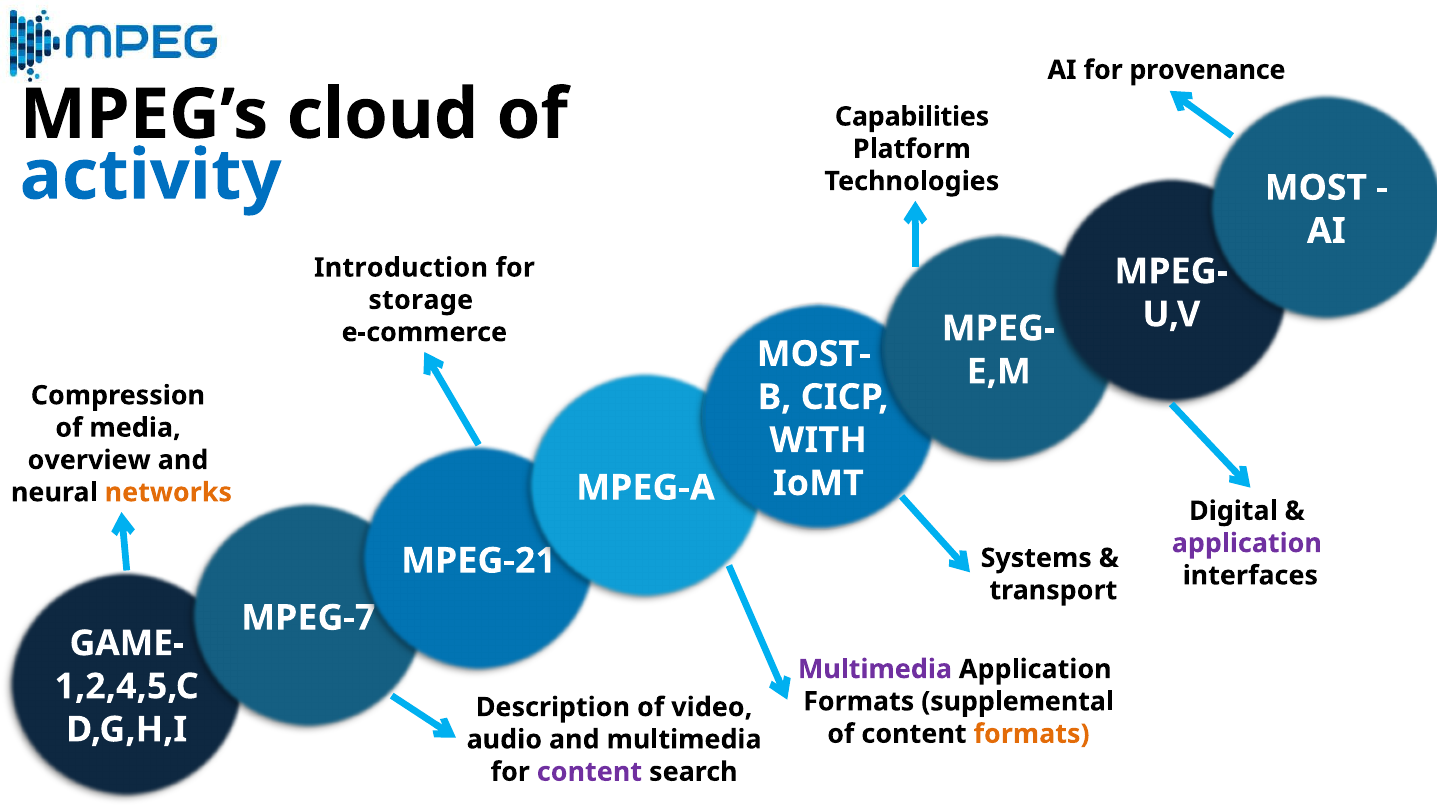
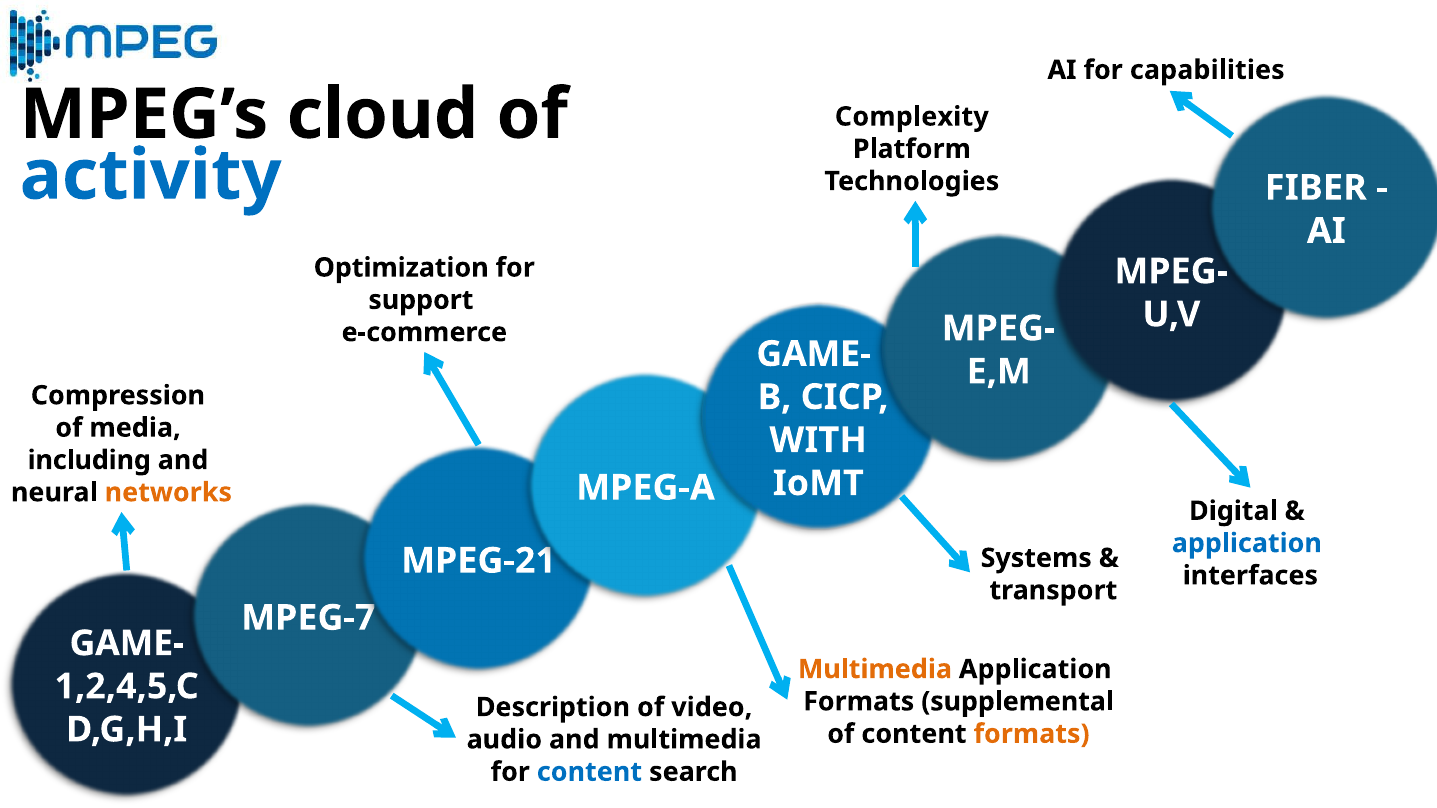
provenance: provenance -> capabilities (1207, 70)
Capabilities: Capabilities -> Complexity (912, 117)
MOST: MOST -> FIBER (1316, 188)
Introduction: Introduction -> Optimization (401, 268)
storage: storage -> support (421, 300)
MOST-: MOST- -> GAME- (814, 354)
overview: overview -> including (89, 460)
application colour: purple -> blue (1247, 543)
Multimedia colour: purple -> orange (875, 669)
content colour: purple -> blue (589, 772)
